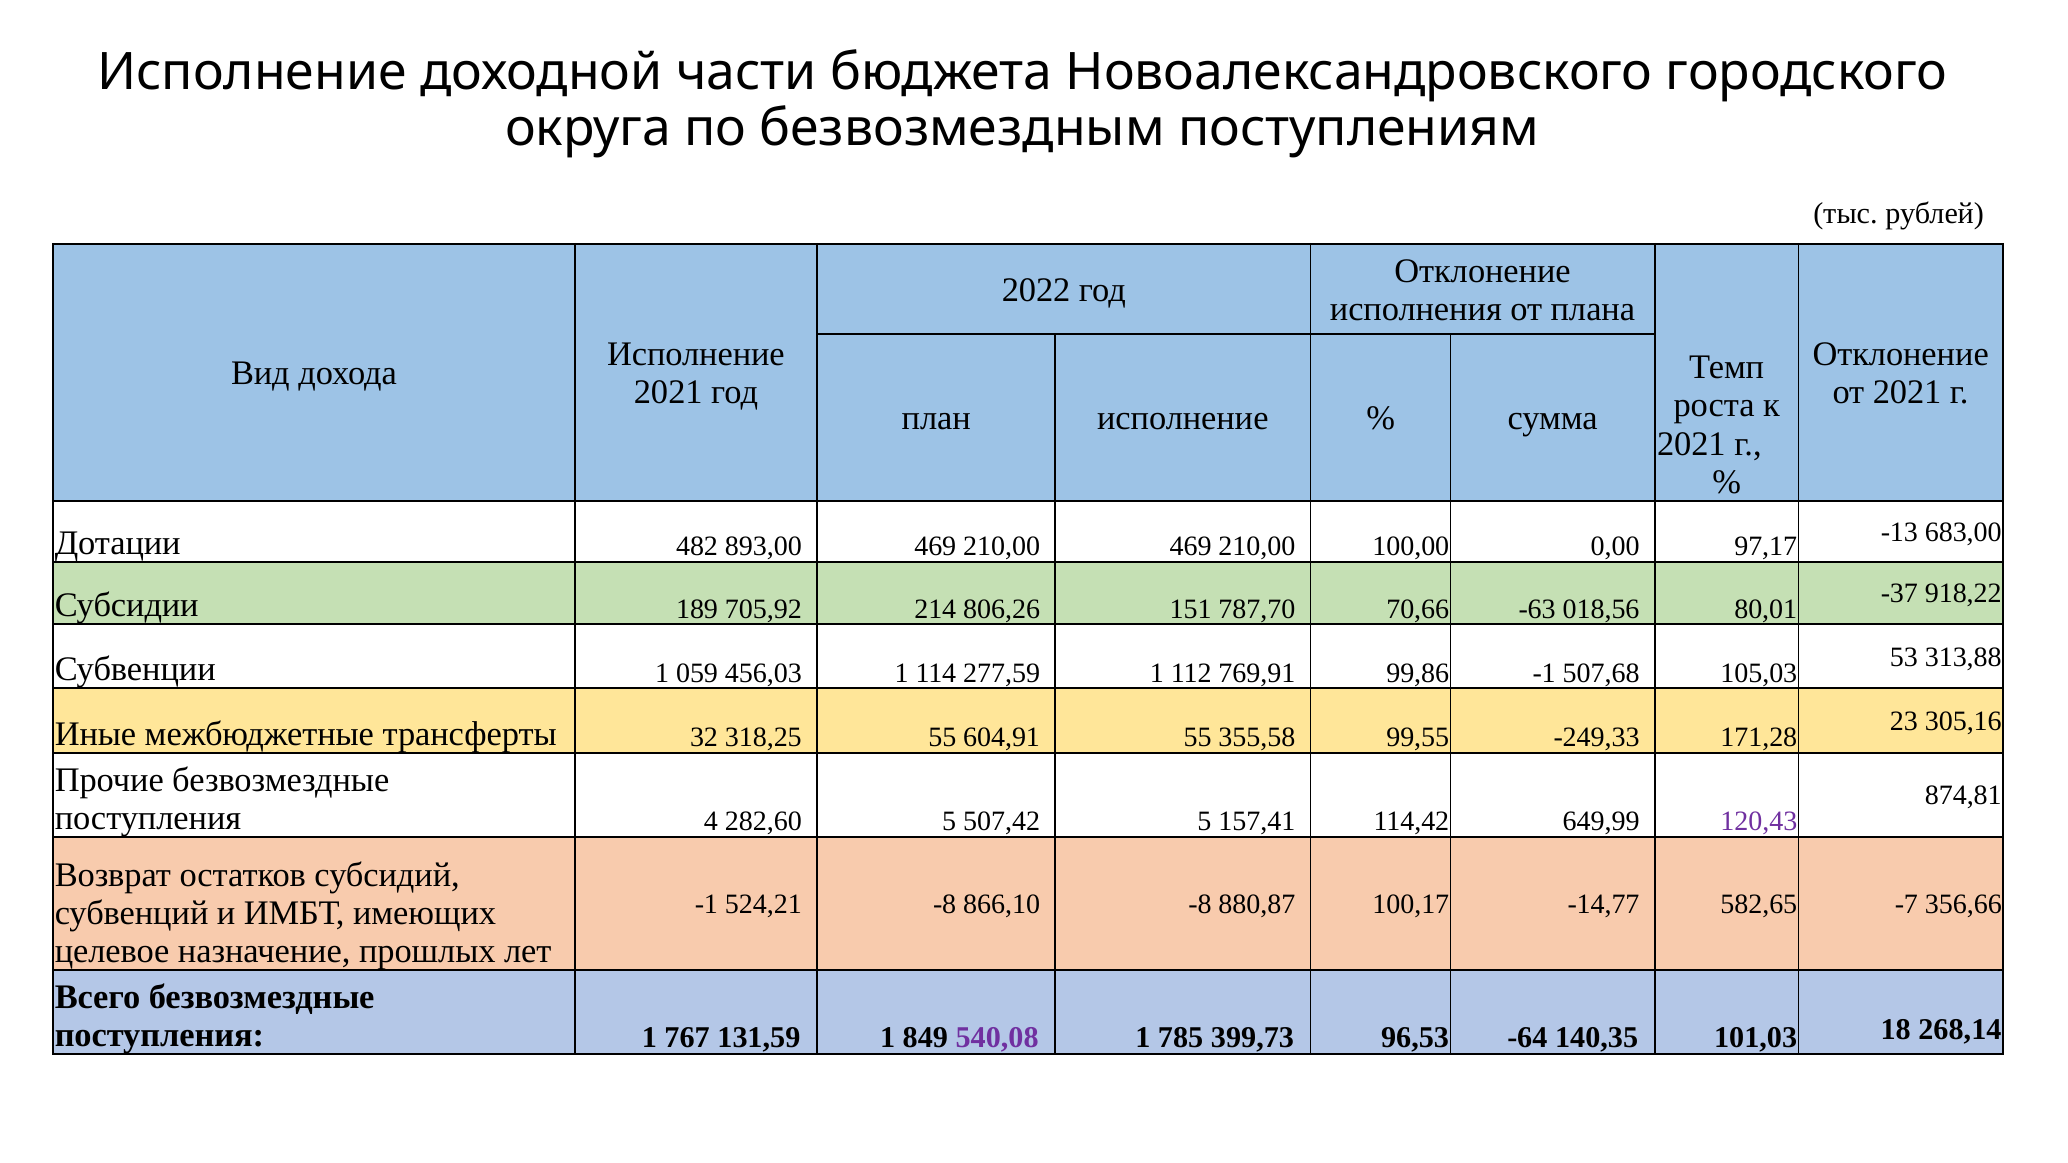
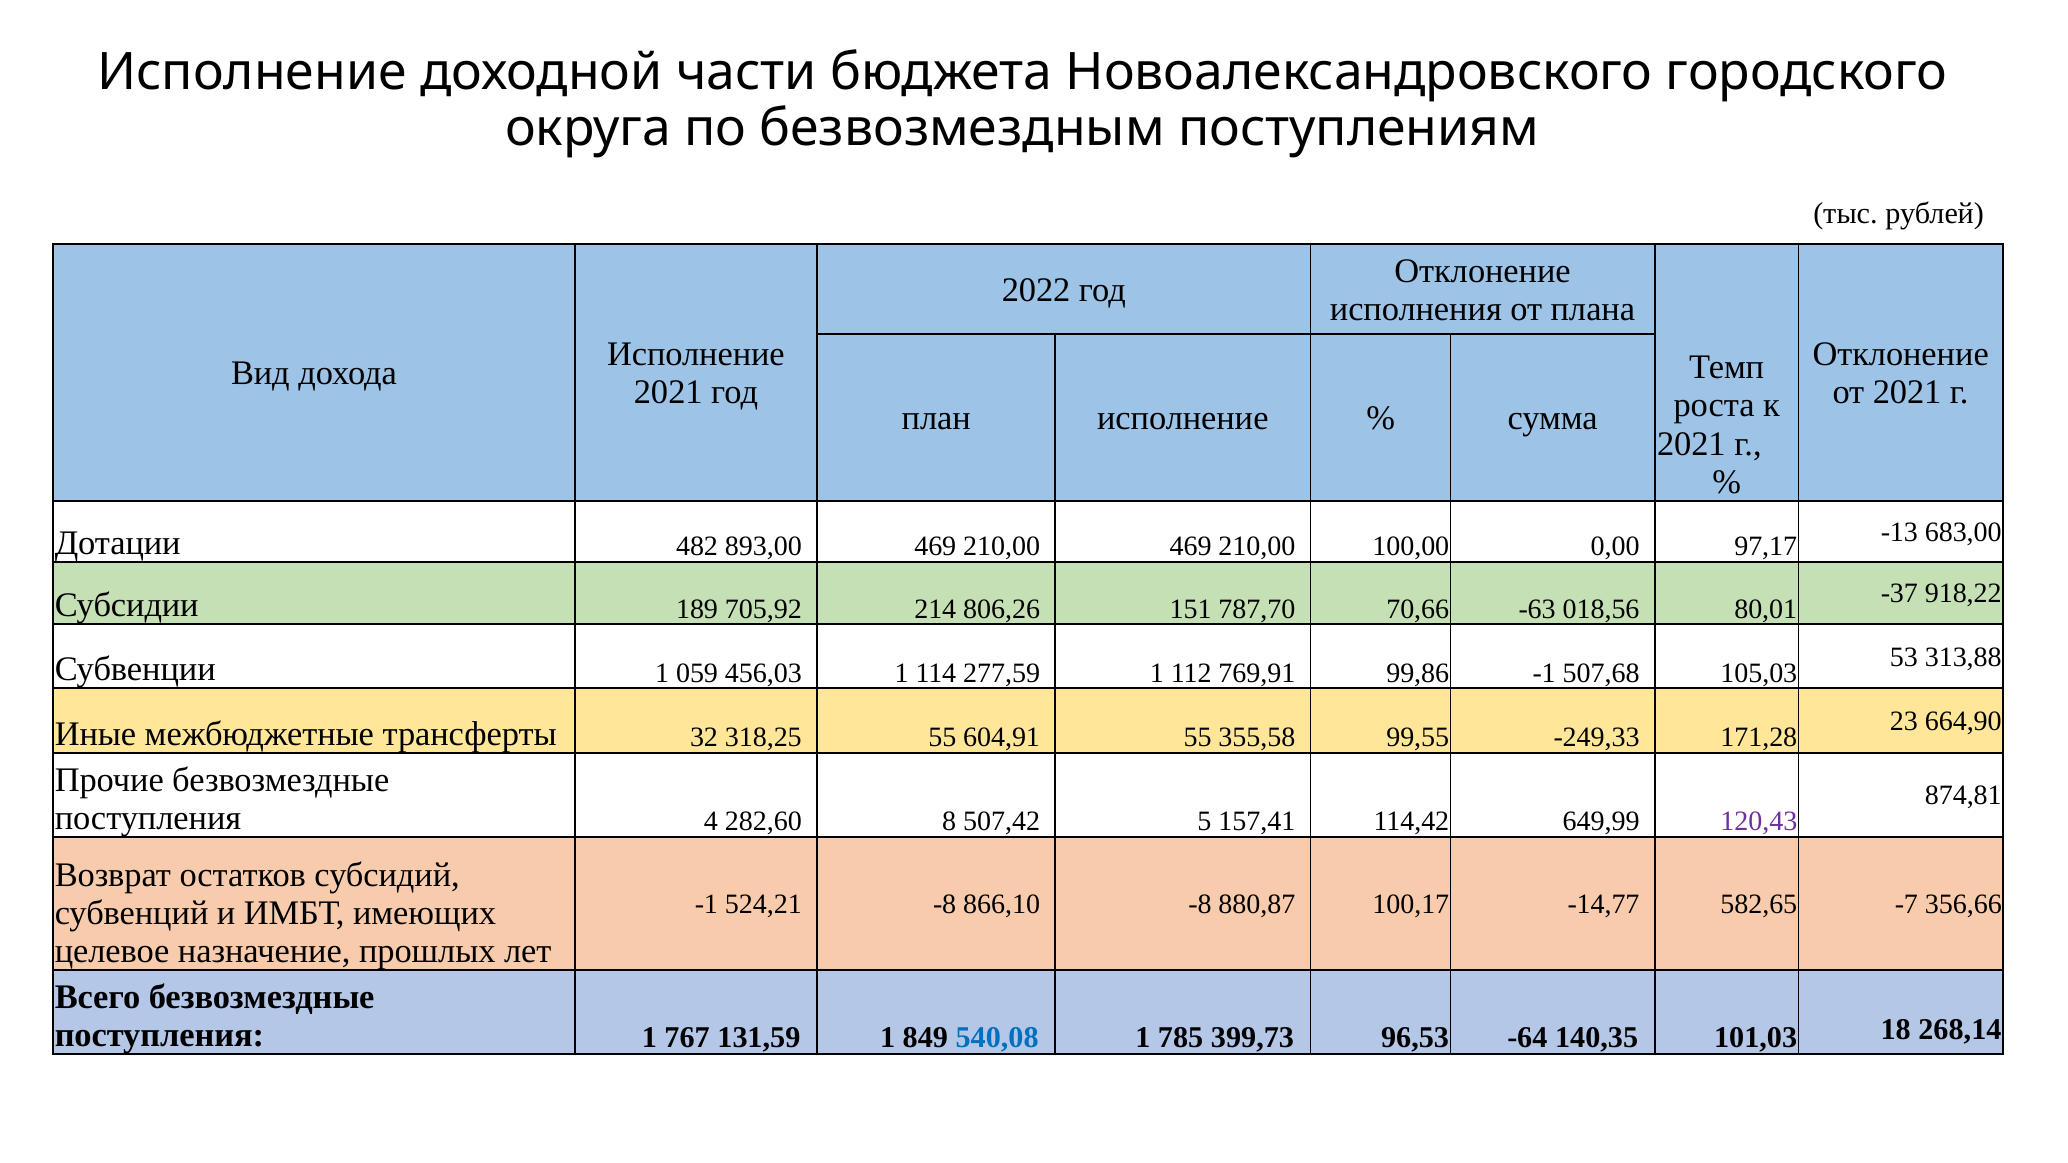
305,16: 305,16 -> 664,90 (1963, 721)
282,60 5: 5 -> 8 (949, 822)
540,08 colour: purple -> blue (997, 1038)
